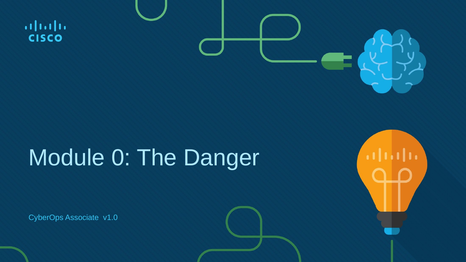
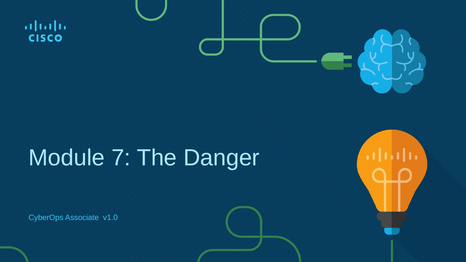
0: 0 -> 7 (121, 158)
